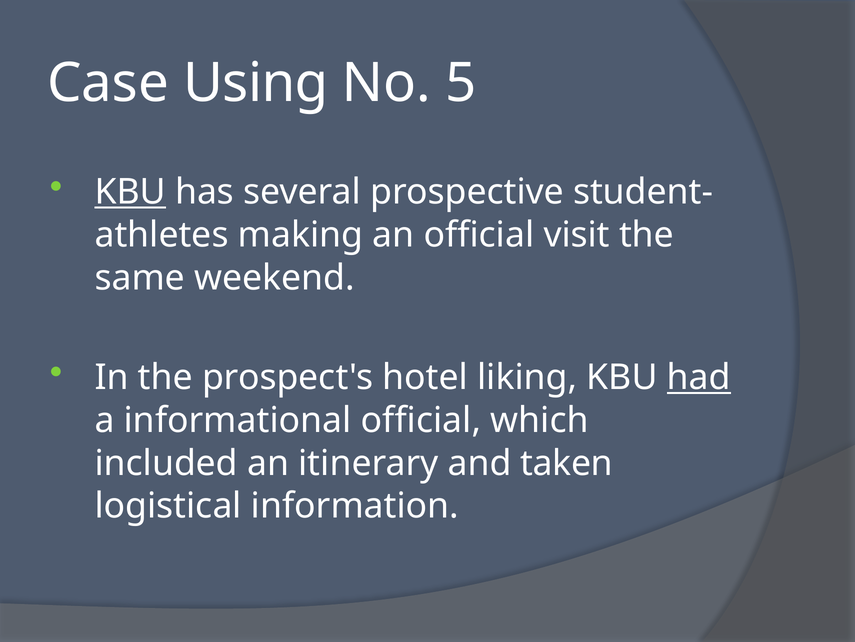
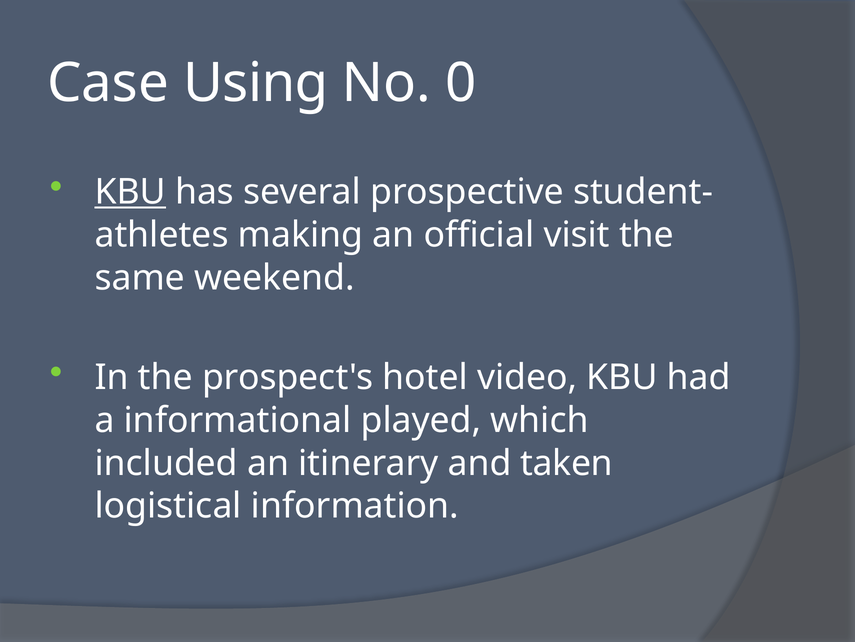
5: 5 -> 0 (461, 83)
liking: liking -> video (527, 377)
had underline: present -> none (699, 377)
informational official: official -> played (421, 420)
